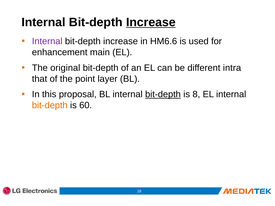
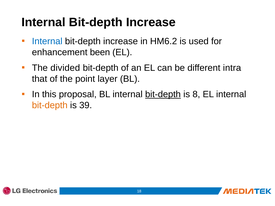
Increase underline: present -> none (151, 22)
Internal colour: purple -> blue (47, 41)
HM6.6: HM6.6 -> HM6.2 (164, 41)
main: main -> been (100, 52)
original: original -> divided (65, 68)
60: 60 -> 39 (86, 105)
